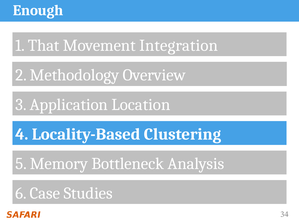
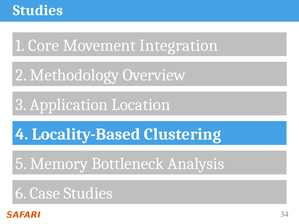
Enough: Enough -> Studies (38, 10)
That: That -> Core (44, 45)
